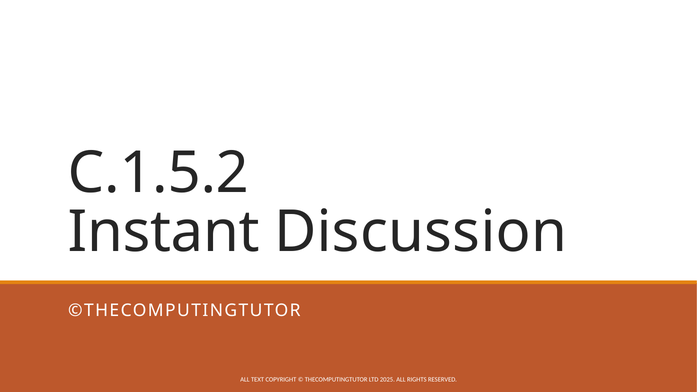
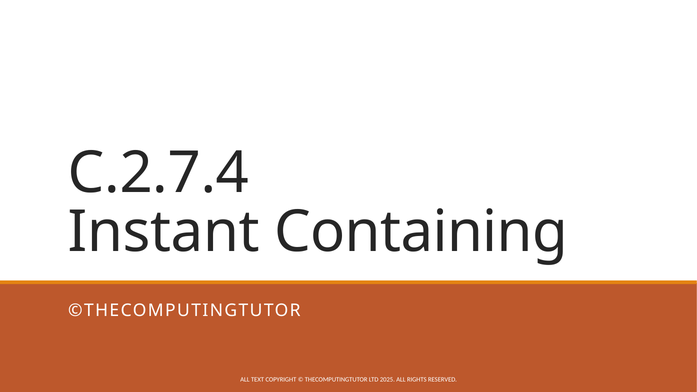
C.1.5.2: C.1.5.2 -> C.2.7.4 (159, 173)
Discussion: Discussion -> Containing (421, 232)
